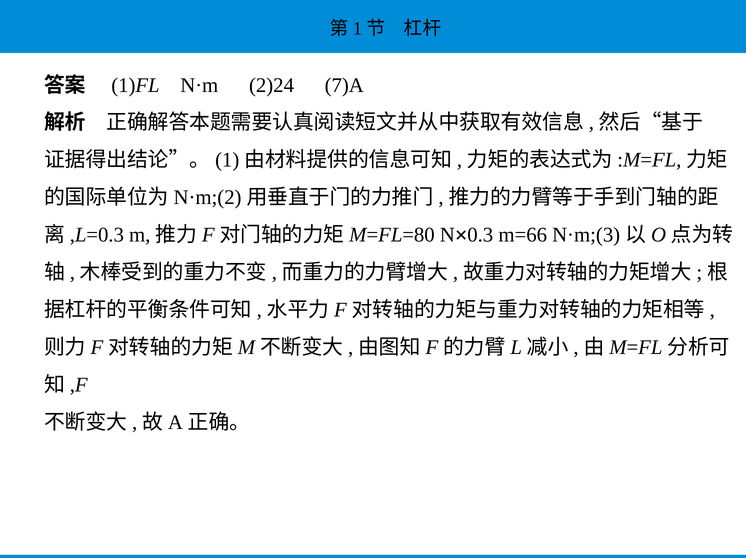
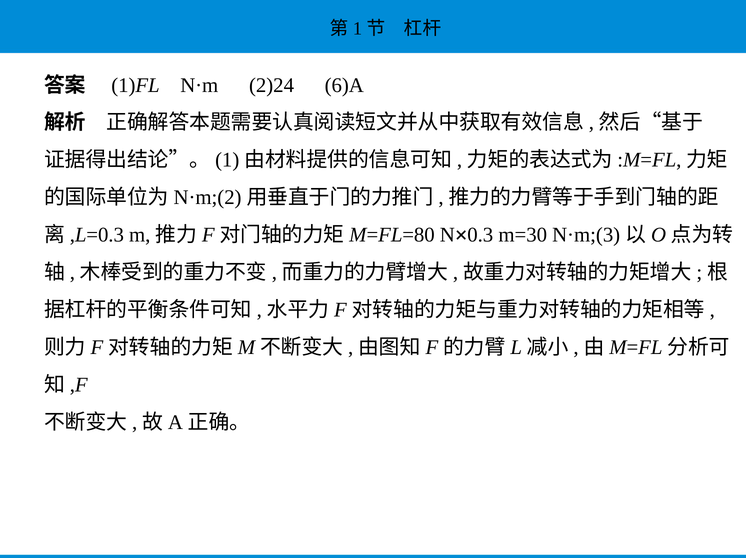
7)A: 7)A -> 6)A (344, 85)
m=66: m=66 -> m=30 (523, 235)
